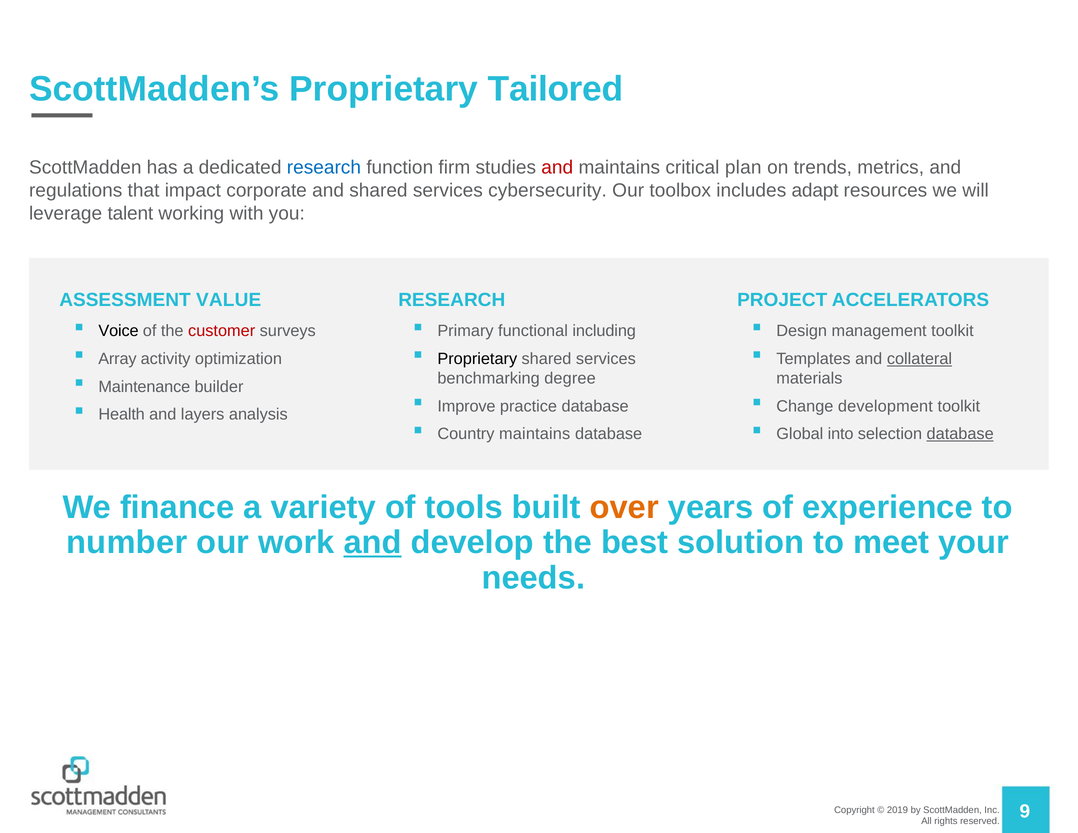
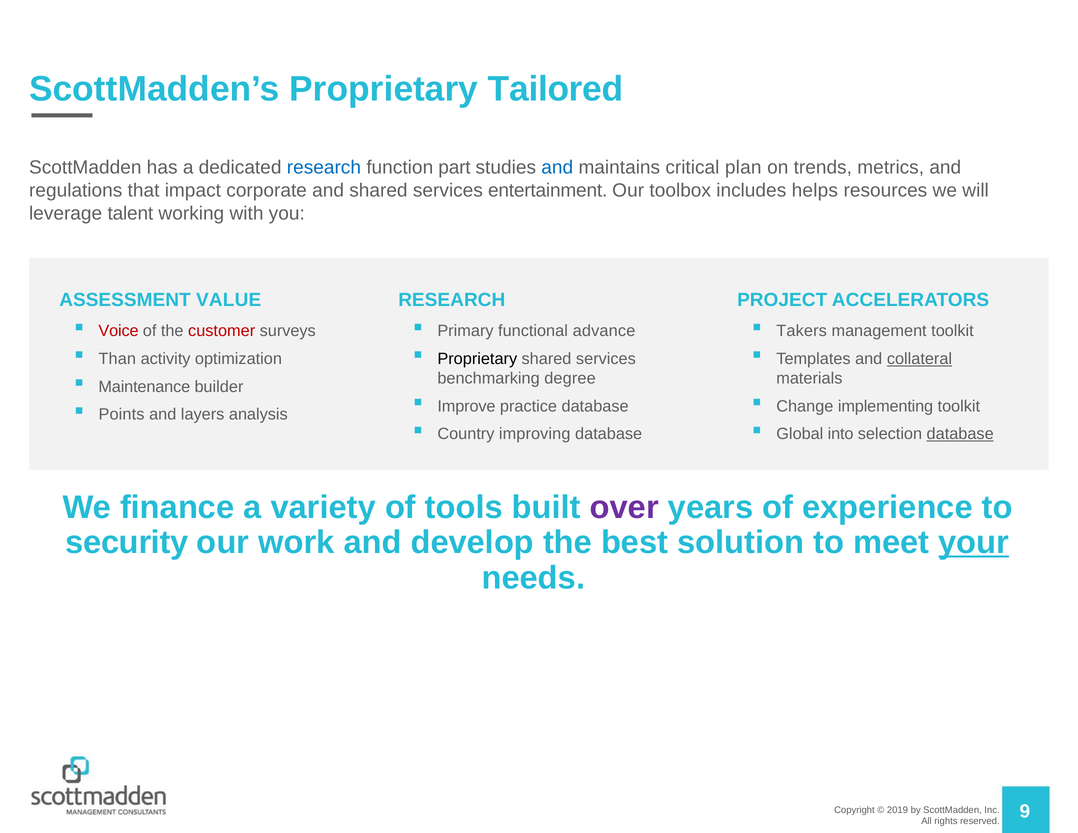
firm: firm -> part (454, 168)
and colour: red -> blue (557, 168)
cybersecurity: cybersecurity -> entertainment (548, 190)
adapt: adapt -> helps (815, 190)
Voice colour: black -> red (119, 331)
including: including -> advance (604, 331)
Design: Design -> Takers (802, 331)
Array: Array -> Than (117, 359)
development: development -> implementing (886, 406)
Health: Health -> Points (122, 414)
Country maintains: maintains -> improving (535, 434)
over colour: orange -> purple (624, 507)
number: number -> security (127, 543)
and underline: present -> none (373, 543)
your underline: none -> present (974, 543)
